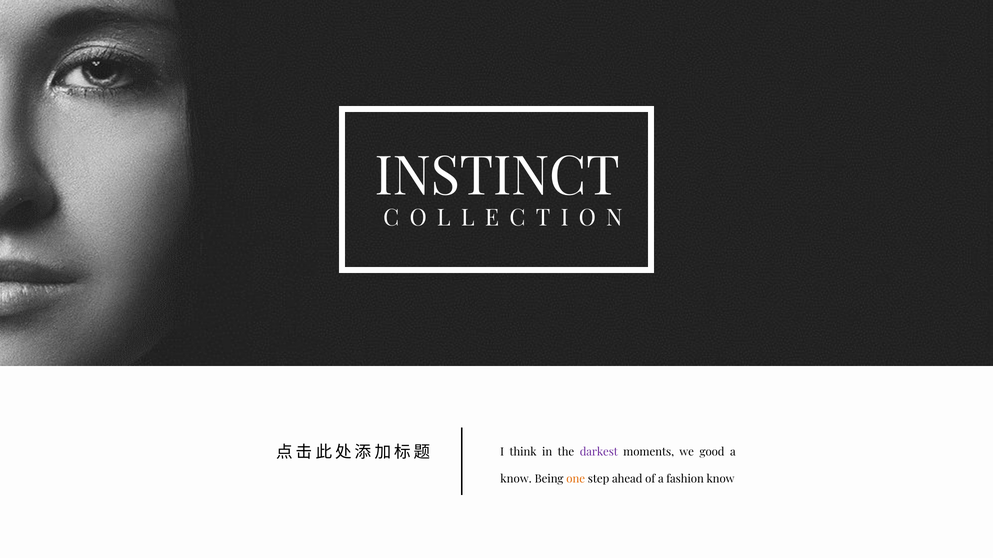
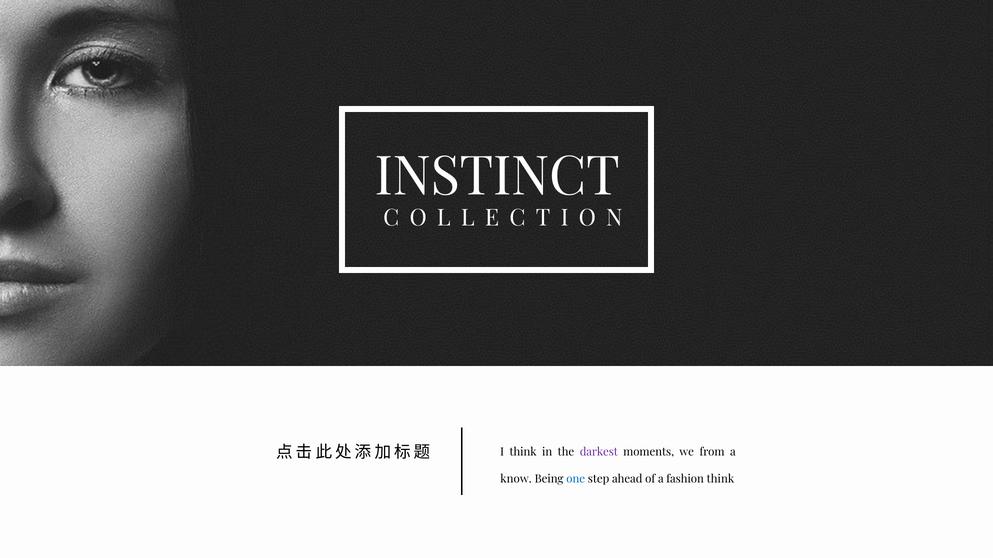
good: good -> from (712, 452)
one colour: orange -> blue (576, 480)
fashion know: know -> think (720, 480)
